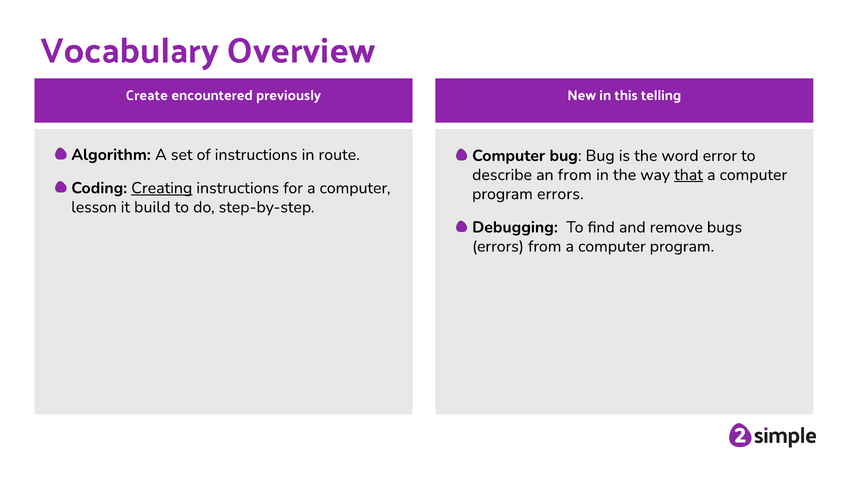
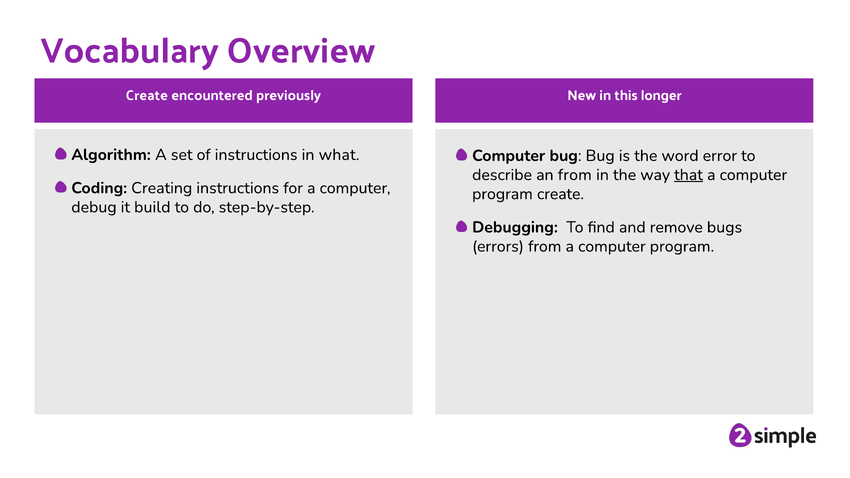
telling: telling -> longer (661, 96)
route: route -> what (339, 155)
Creating underline: present -> none (162, 188)
program errors: errors -> create (560, 194)
lesson: lesson -> debug (94, 207)
